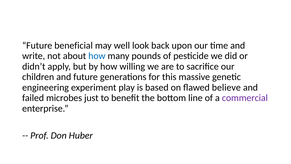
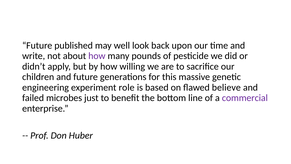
beneficial: beneficial -> published (74, 45)
how colour: blue -> purple (97, 56)
play: play -> role (127, 87)
